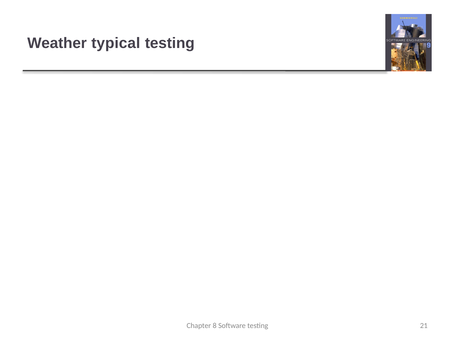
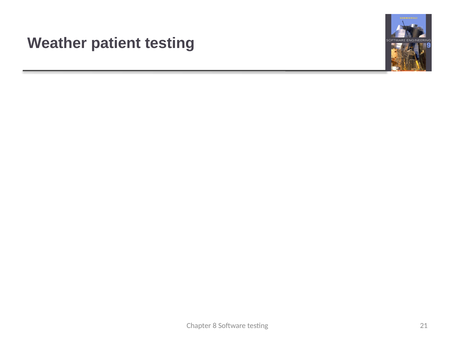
typical: typical -> patient (116, 43)
